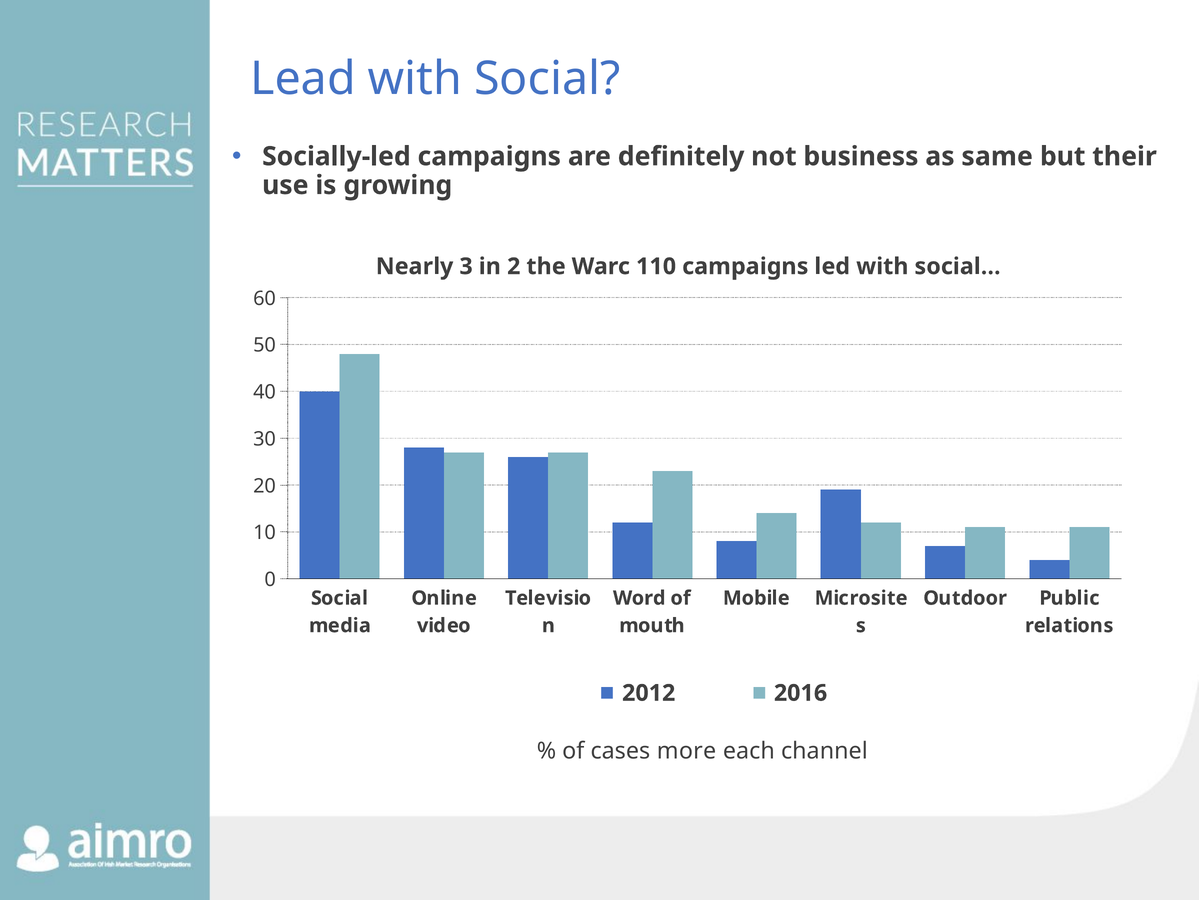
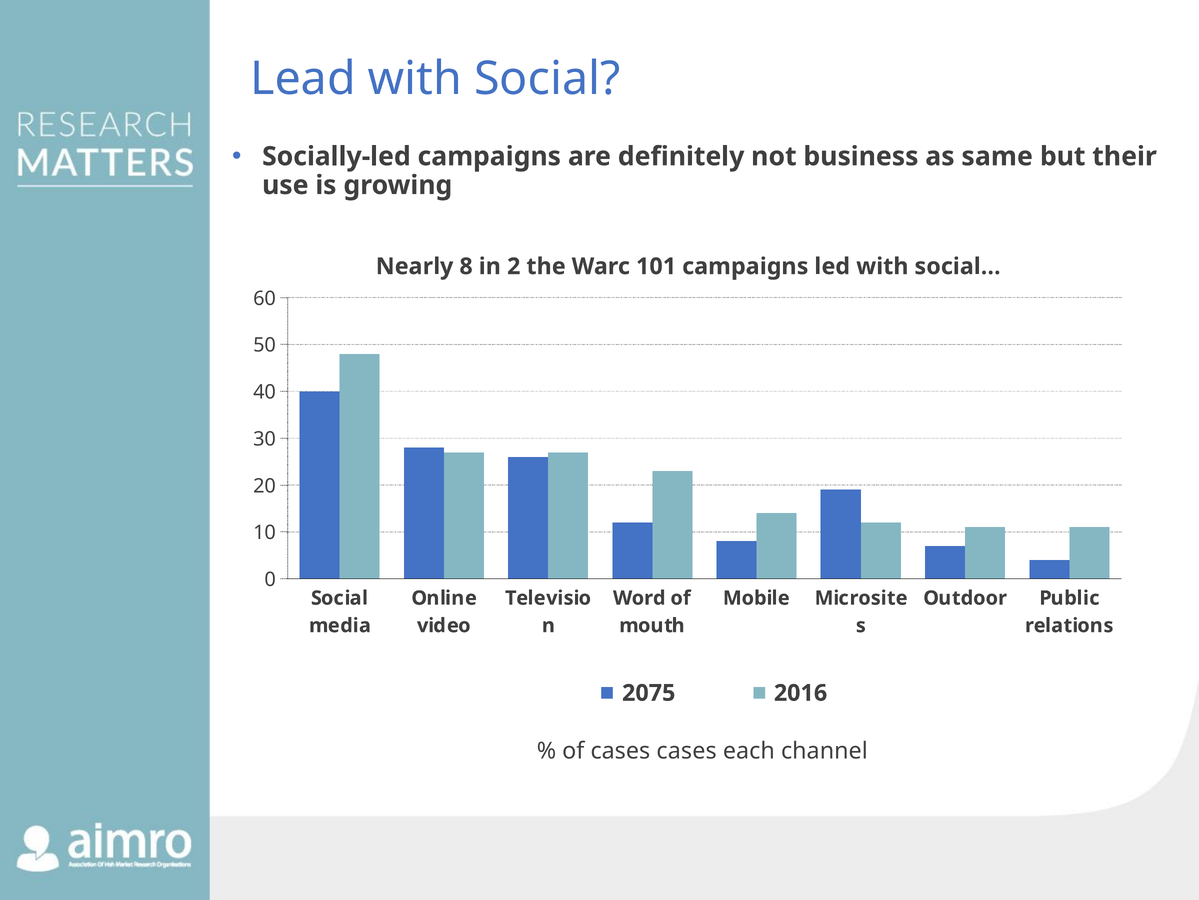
3: 3 -> 8 (466, 266)
110: 110 -> 101 (656, 266)
2012: 2012 -> 2075 (649, 692)
cases more: more -> cases (687, 750)
